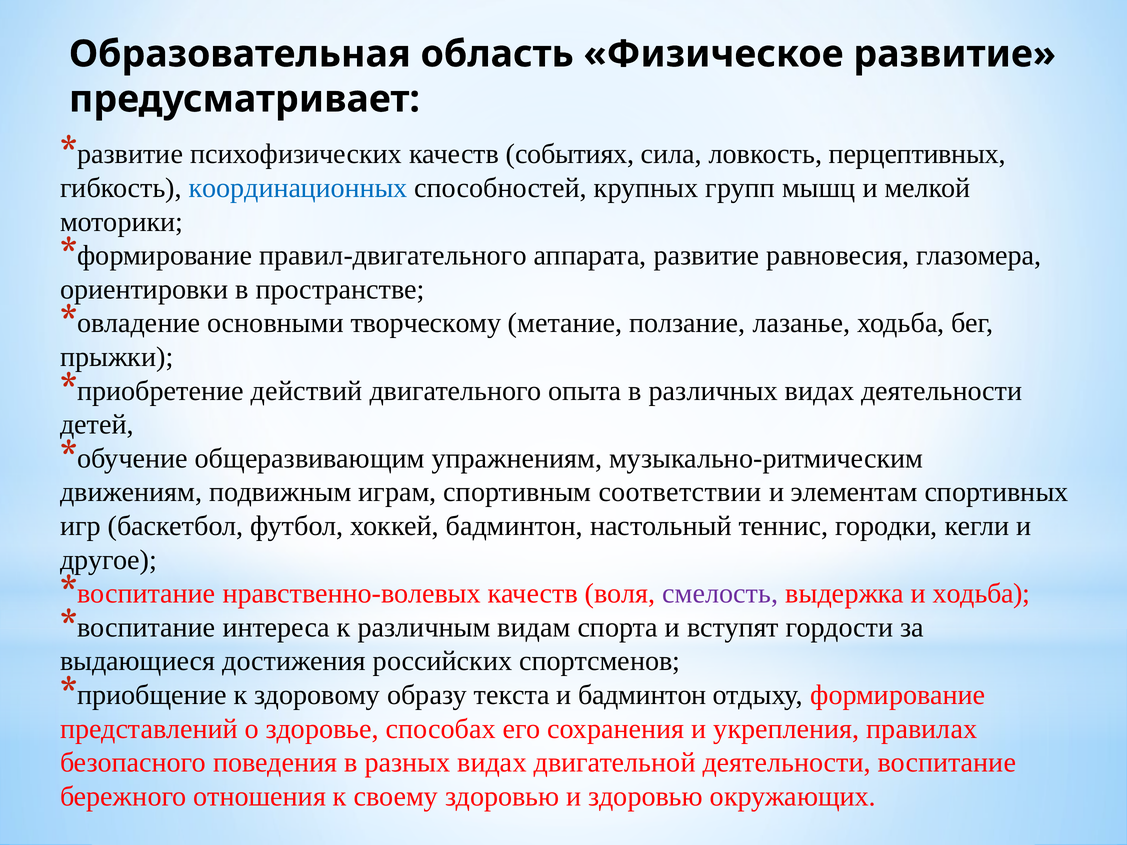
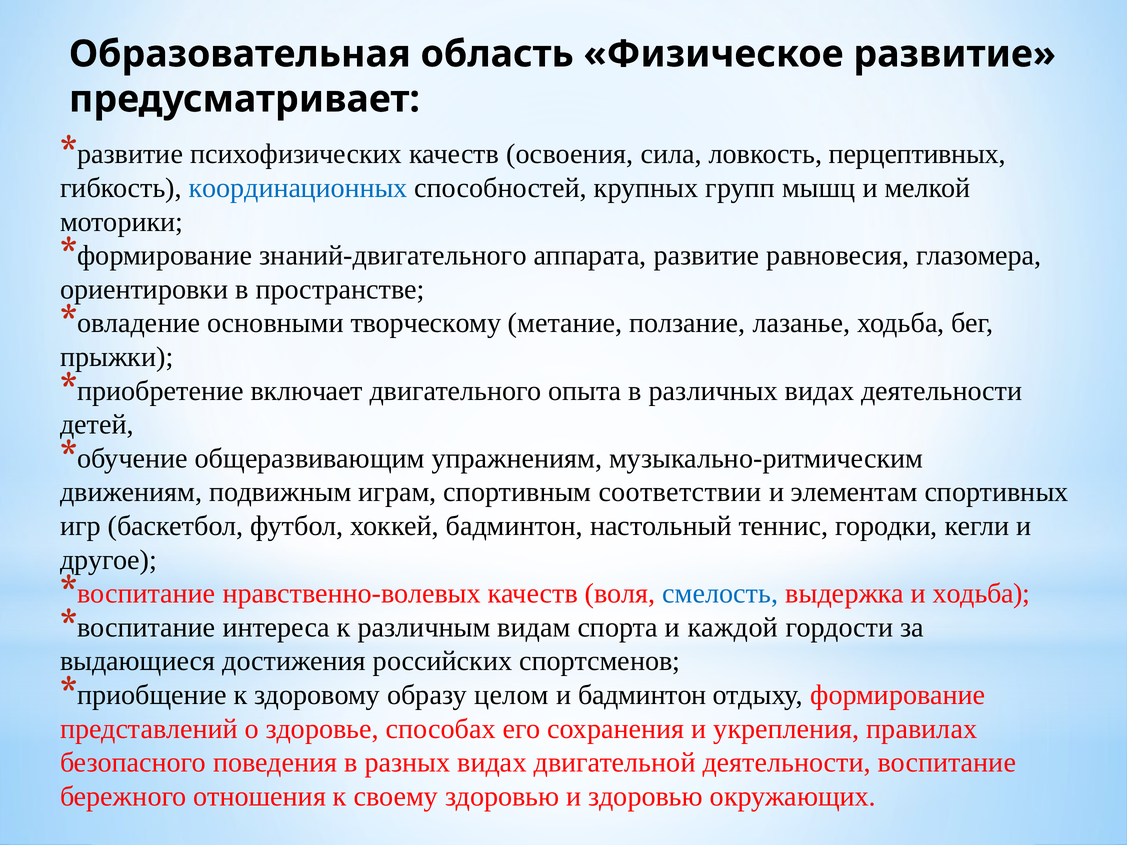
событиях: событиях -> освоения (570, 154)
правил-двигательного: правил-двигательного -> знаний-двигательного (393, 256)
действий: действий -> включает (307, 391)
смелость colour: purple -> blue (720, 594)
вступят: вступят -> каждой (733, 628)
текста: текста -> целом (511, 695)
